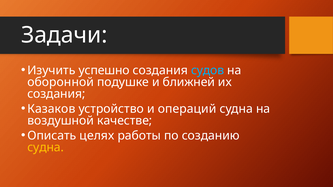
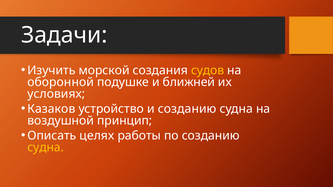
успешно: успешно -> морской (104, 71)
судов colour: light blue -> yellow (208, 71)
создания: создания -> условиях (56, 94)
и операций: операций -> созданию (187, 109)
качестве: качестве -> принцип (125, 121)
